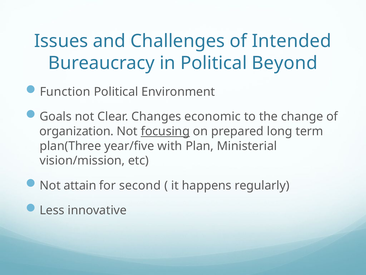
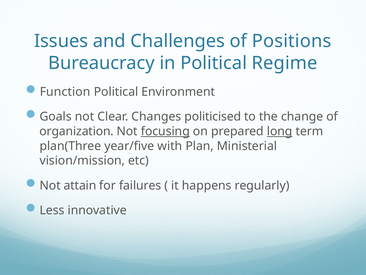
Intended: Intended -> Positions (292, 41)
Beyond: Beyond -> Regime (285, 63)
economic: economic -> politicised (213, 116)
long underline: none -> present (280, 131)
second: second -> failures (140, 185)
